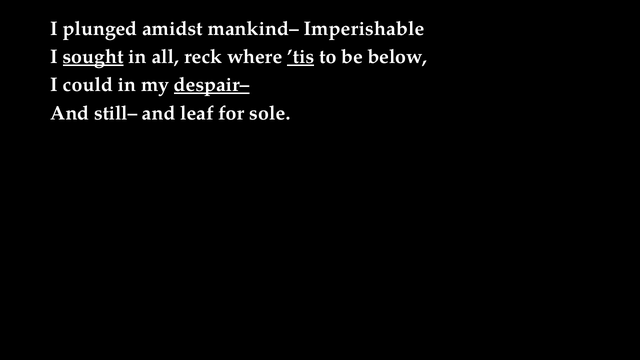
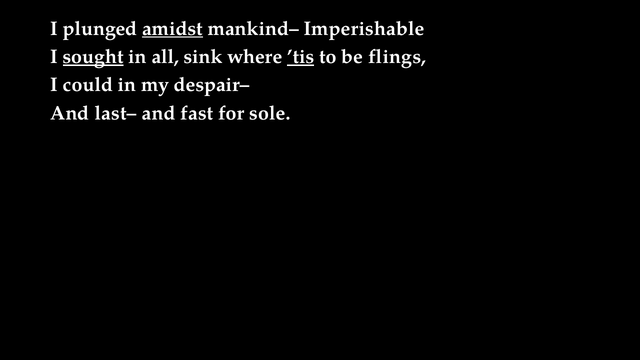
amidst underline: none -> present (173, 29)
reck: reck -> sink (203, 57)
below: below -> flings (397, 57)
despair– underline: present -> none (212, 85)
still–: still– -> last– (116, 113)
leaf: leaf -> fast (197, 113)
